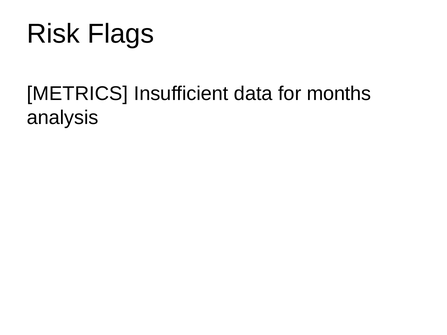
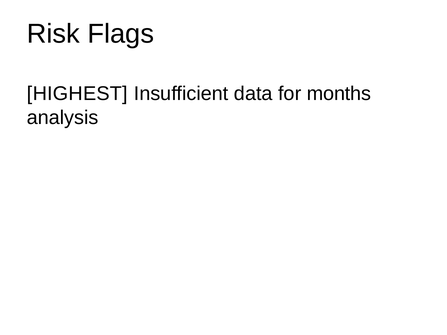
METRICS: METRICS -> HIGHEST (77, 94)
